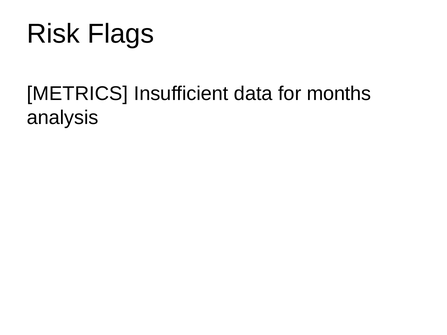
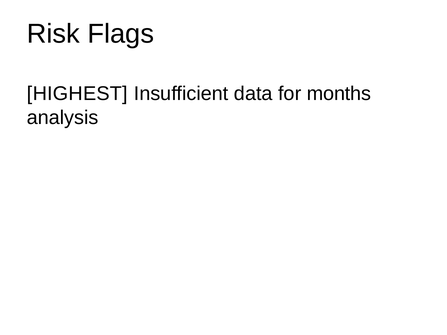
METRICS: METRICS -> HIGHEST (77, 94)
